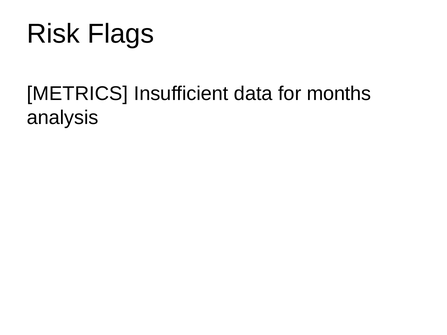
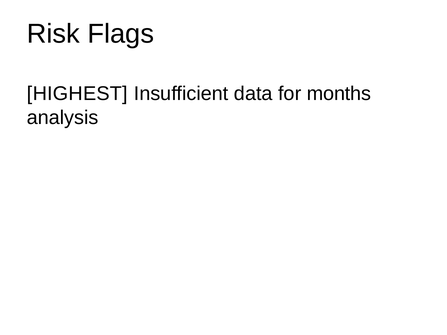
METRICS: METRICS -> HIGHEST (77, 94)
